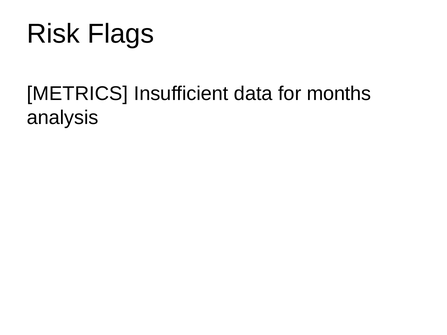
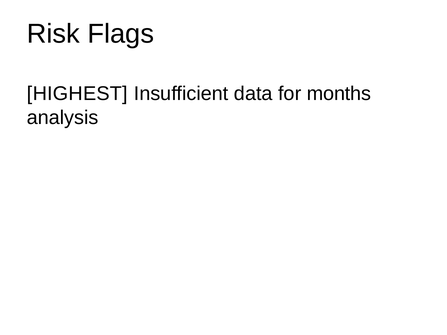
METRICS: METRICS -> HIGHEST (77, 94)
